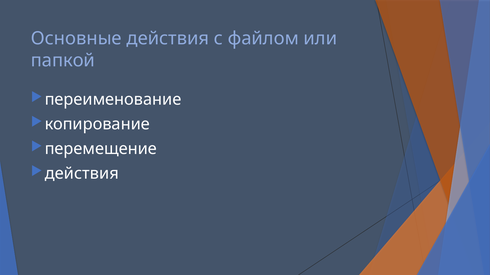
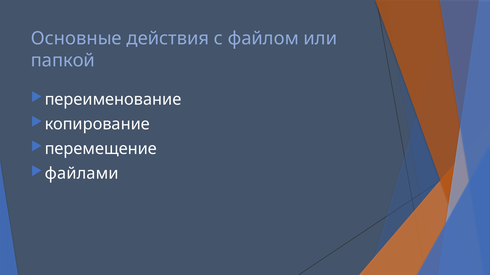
действия: действия -> файлами (82, 174)
